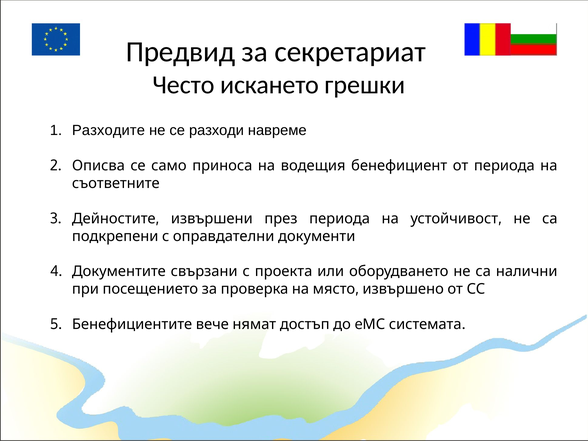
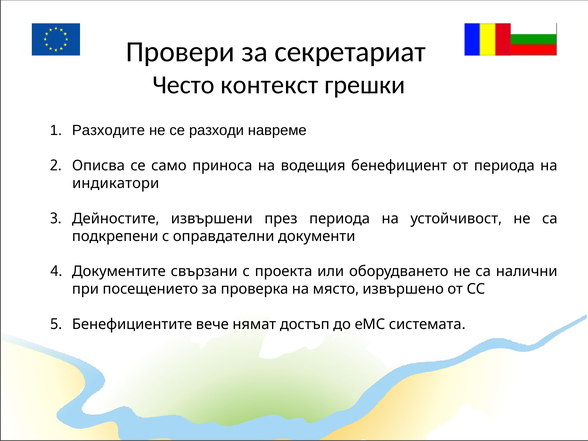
Предвид: Предвид -> Провери (180, 52)
искането: искането -> контекст (269, 85)
съответните: съответните -> индикатори (116, 183)
